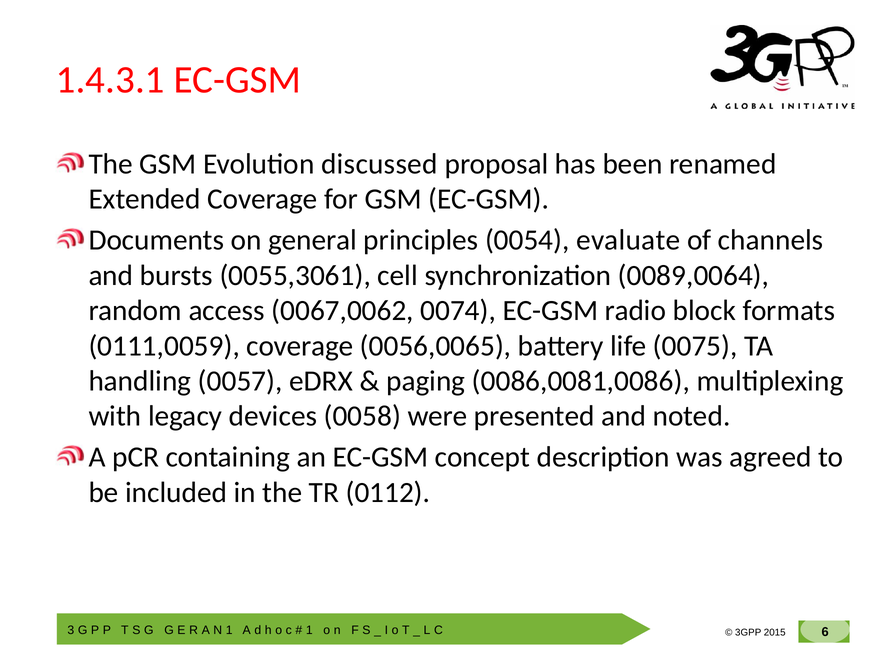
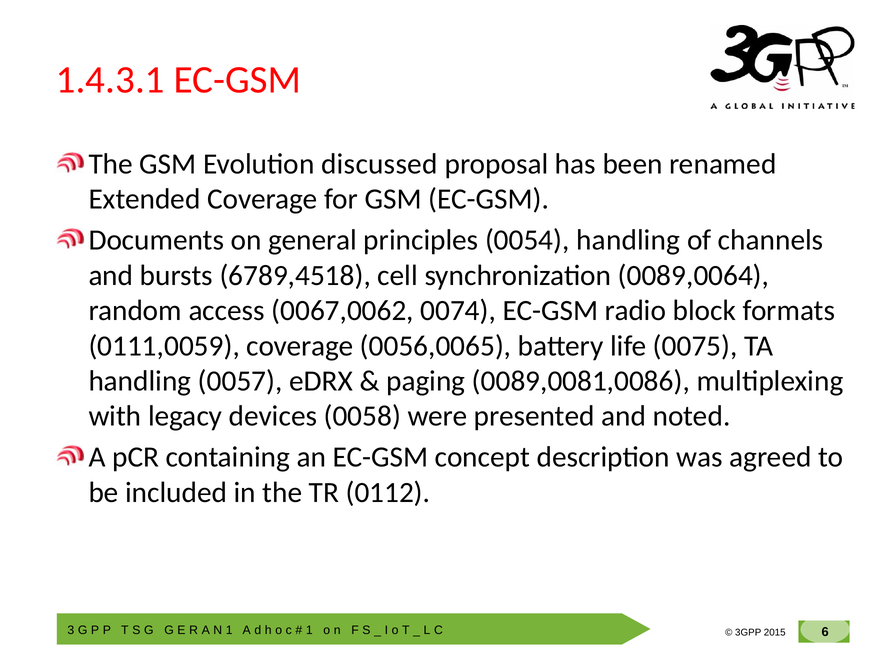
0054 evaluate: evaluate -> handling (628, 240)
0055,3061: 0055,3061 -> 6789,4518 (295, 275)
0086,0081,0086: 0086,0081,0086 -> 0089,0081,0086 (581, 381)
